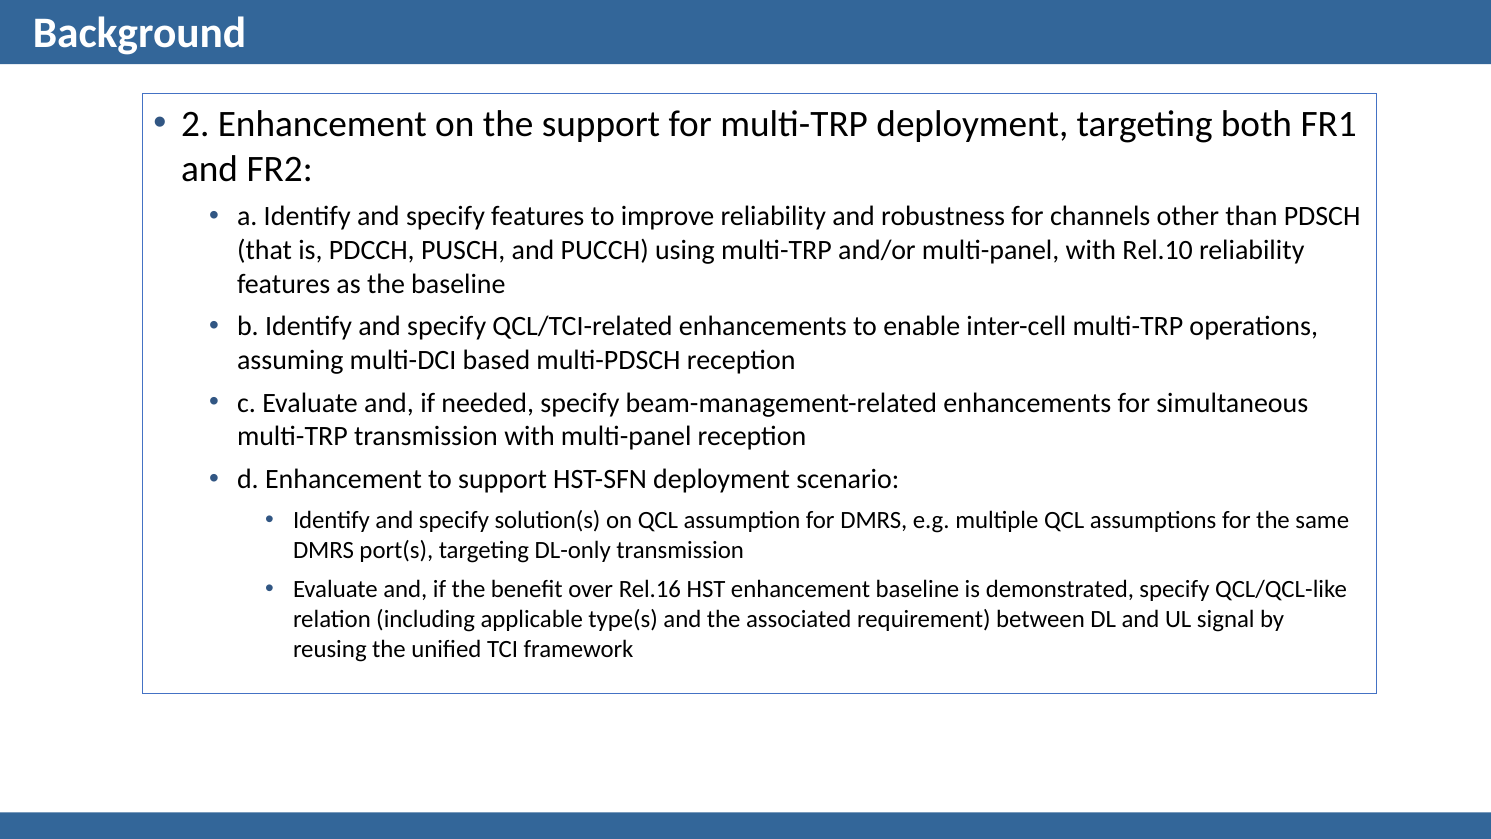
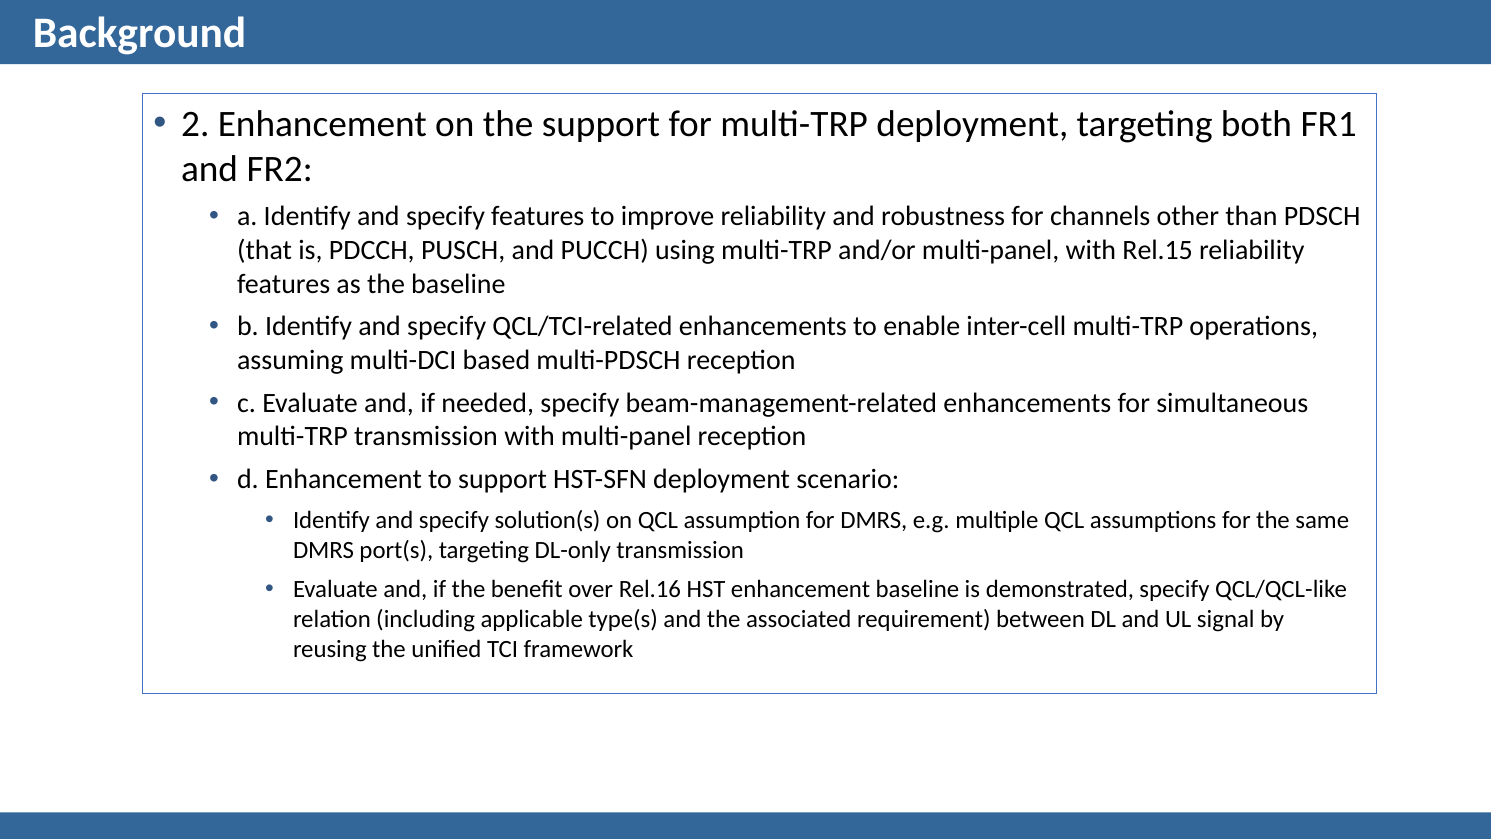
Rel.10: Rel.10 -> Rel.15 (1158, 250)
